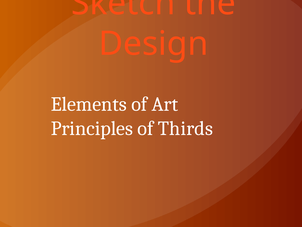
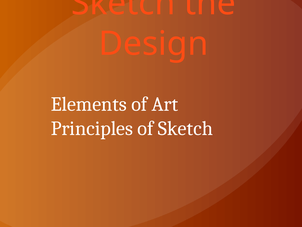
of Thirds: Thirds -> Sketch (185, 128)
